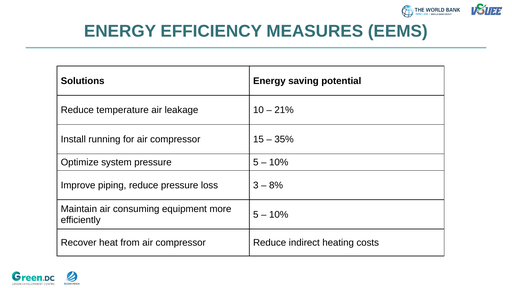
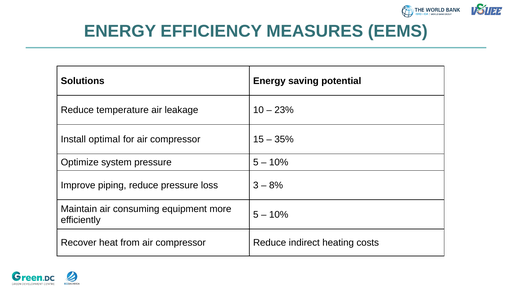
21%: 21% -> 23% (284, 110)
running: running -> optimal (104, 139)
